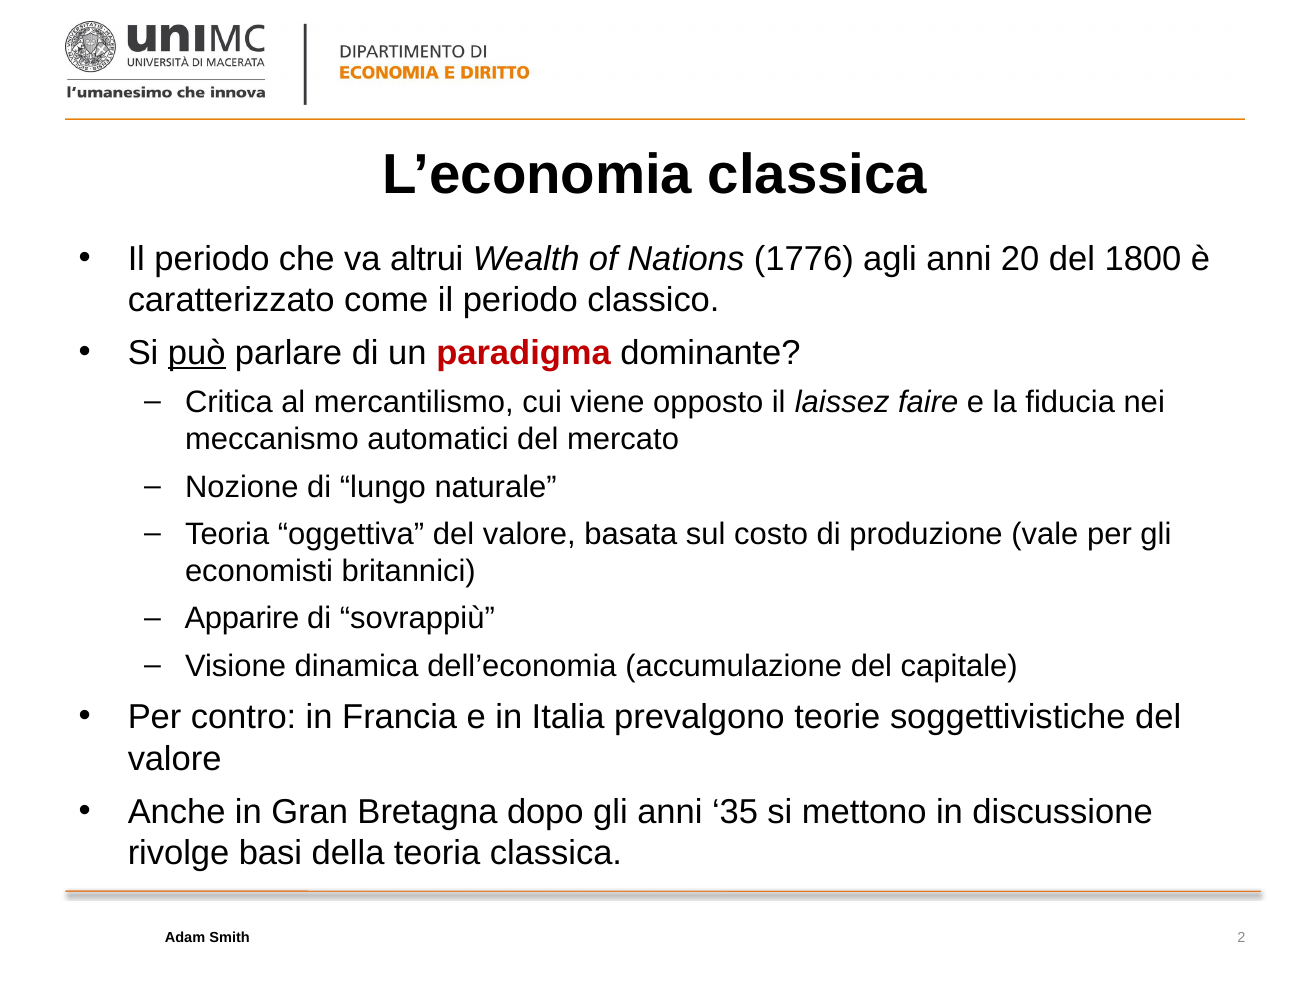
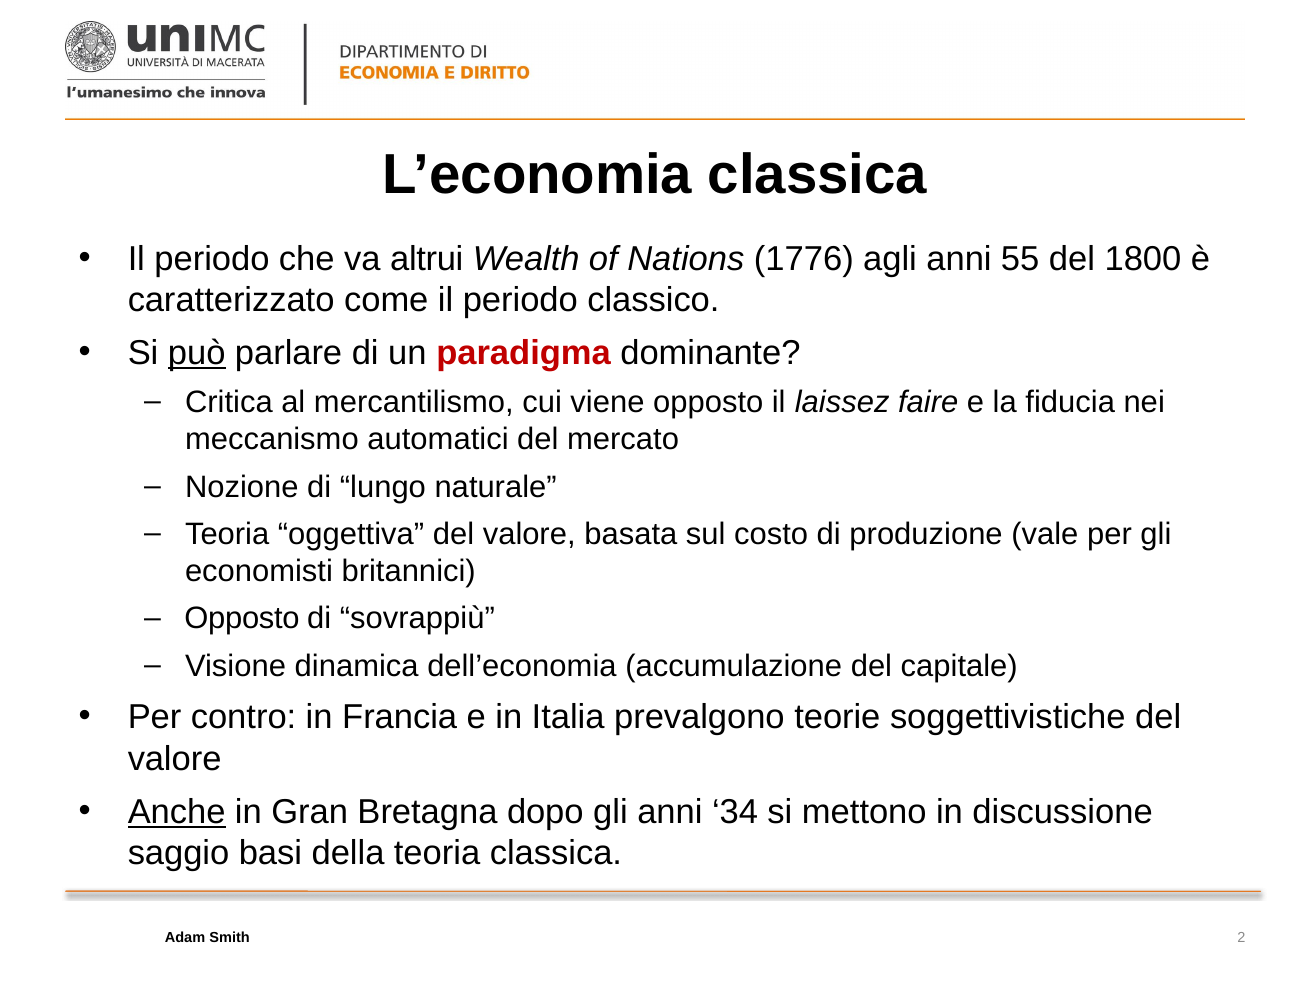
20: 20 -> 55 (1020, 259)
Apparire: Apparire -> Opposto (242, 619)
Anche underline: none -> present (177, 812)
35: 35 -> 34 (735, 812)
rivolge: rivolge -> saggio (179, 854)
